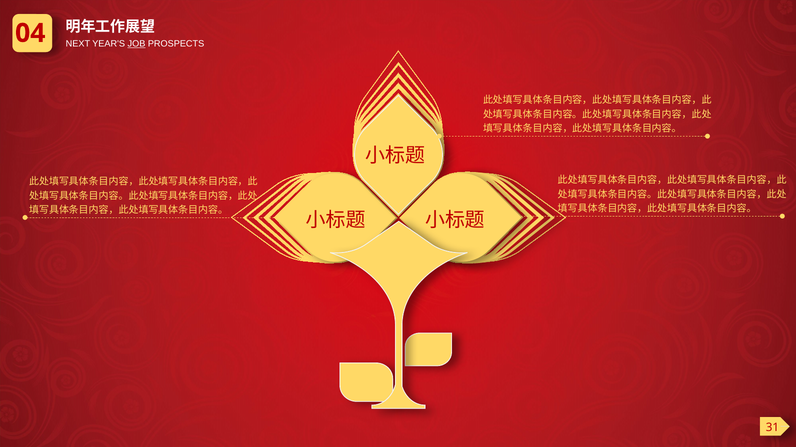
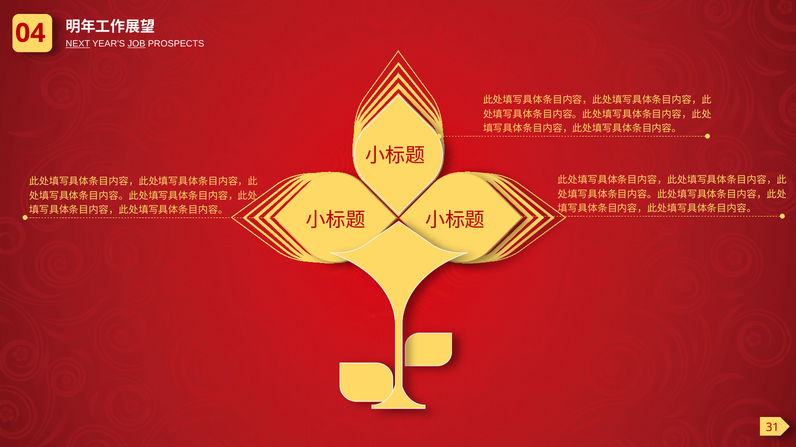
NEXT underline: none -> present (78, 44)
